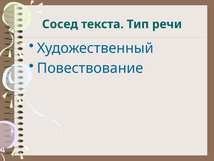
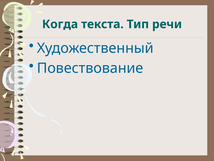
Сосед: Сосед -> Когда (60, 24)
